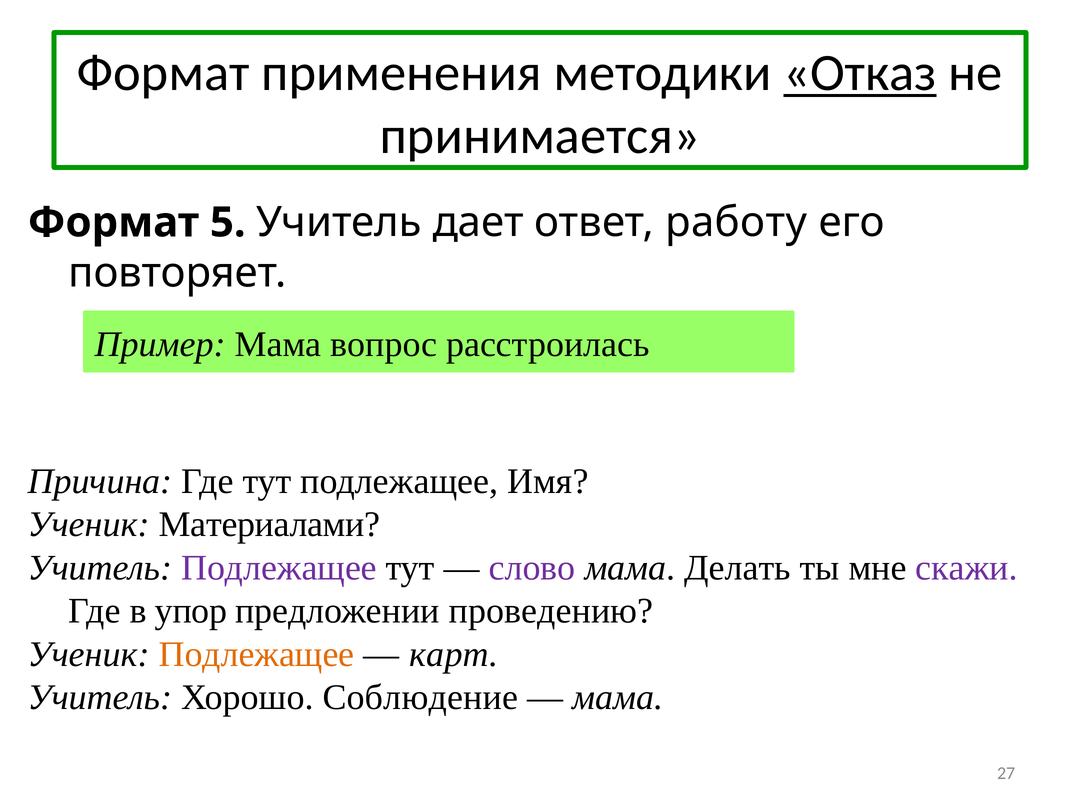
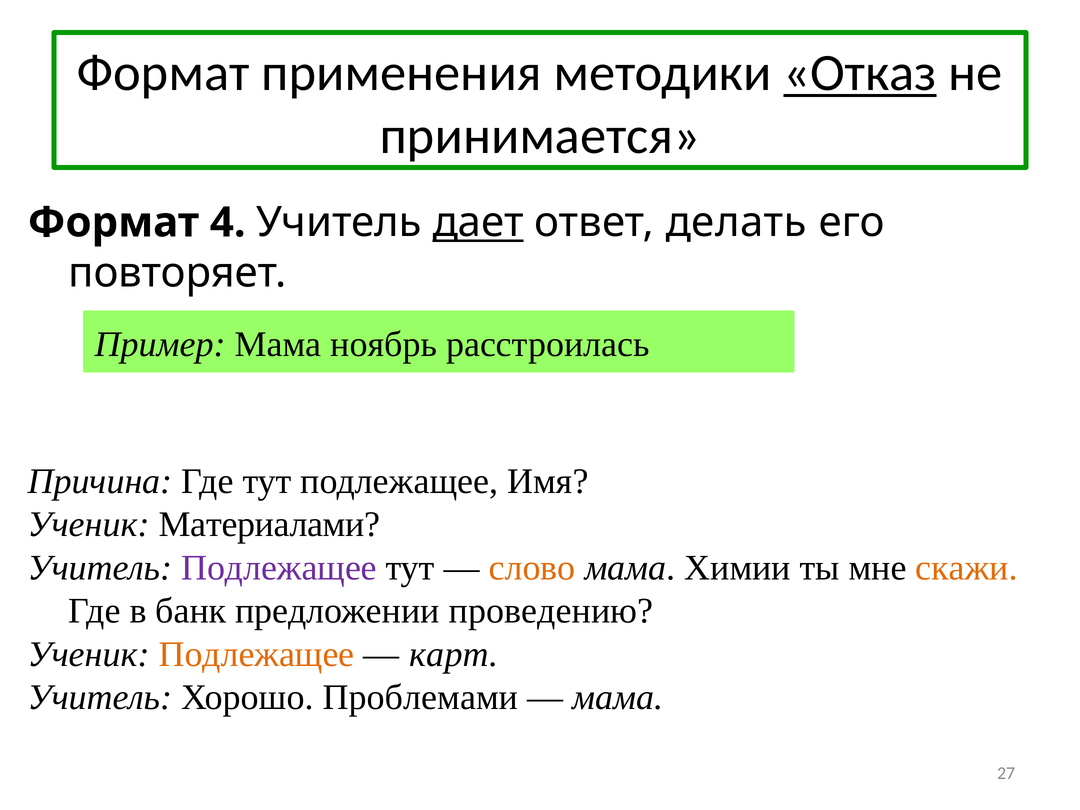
5: 5 -> 4 (228, 223)
дает underline: none -> present (478, 223)
работу: работу -> делать (736, 223)
вопрос: вопрос -> ноябрь (384, 344)
слово colour: purple -> orange (532, 568)
Делать: Делать -> Химии (738, 568)
скажи colour: purple -> orange (966, 568)
упор: упор -> банк (191, 611)
Соблюдение: Соблюдение -> Проблемами (420, 697)
